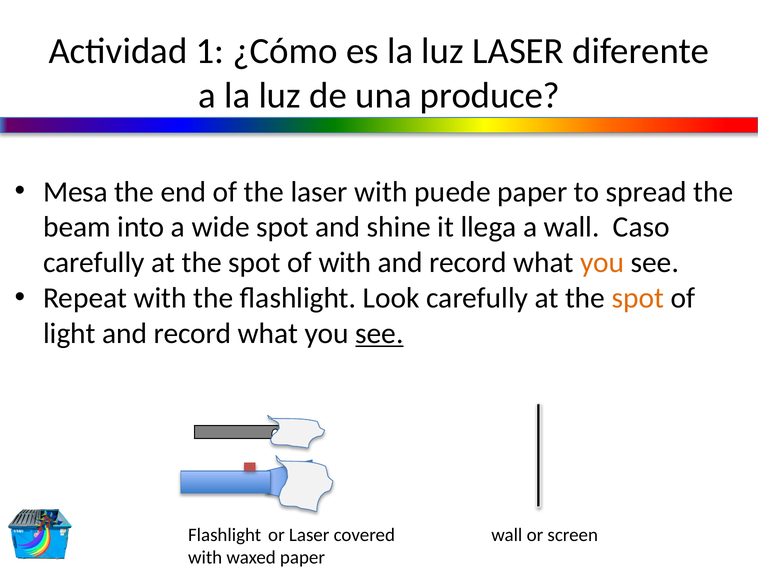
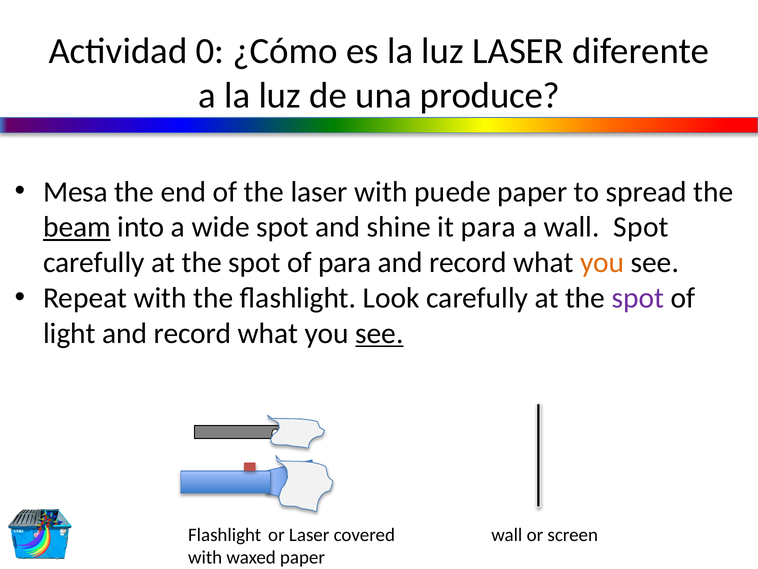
1: 1 -> 0 (210, 51)
beam underline: none -> present (77, 227)
it llega: llega -> para (488, 227)
wall Caso: Caso -> Spot (641, 227)
of with: with -> para (345, 262)
spot colour: orange -> purple (638, 298)
